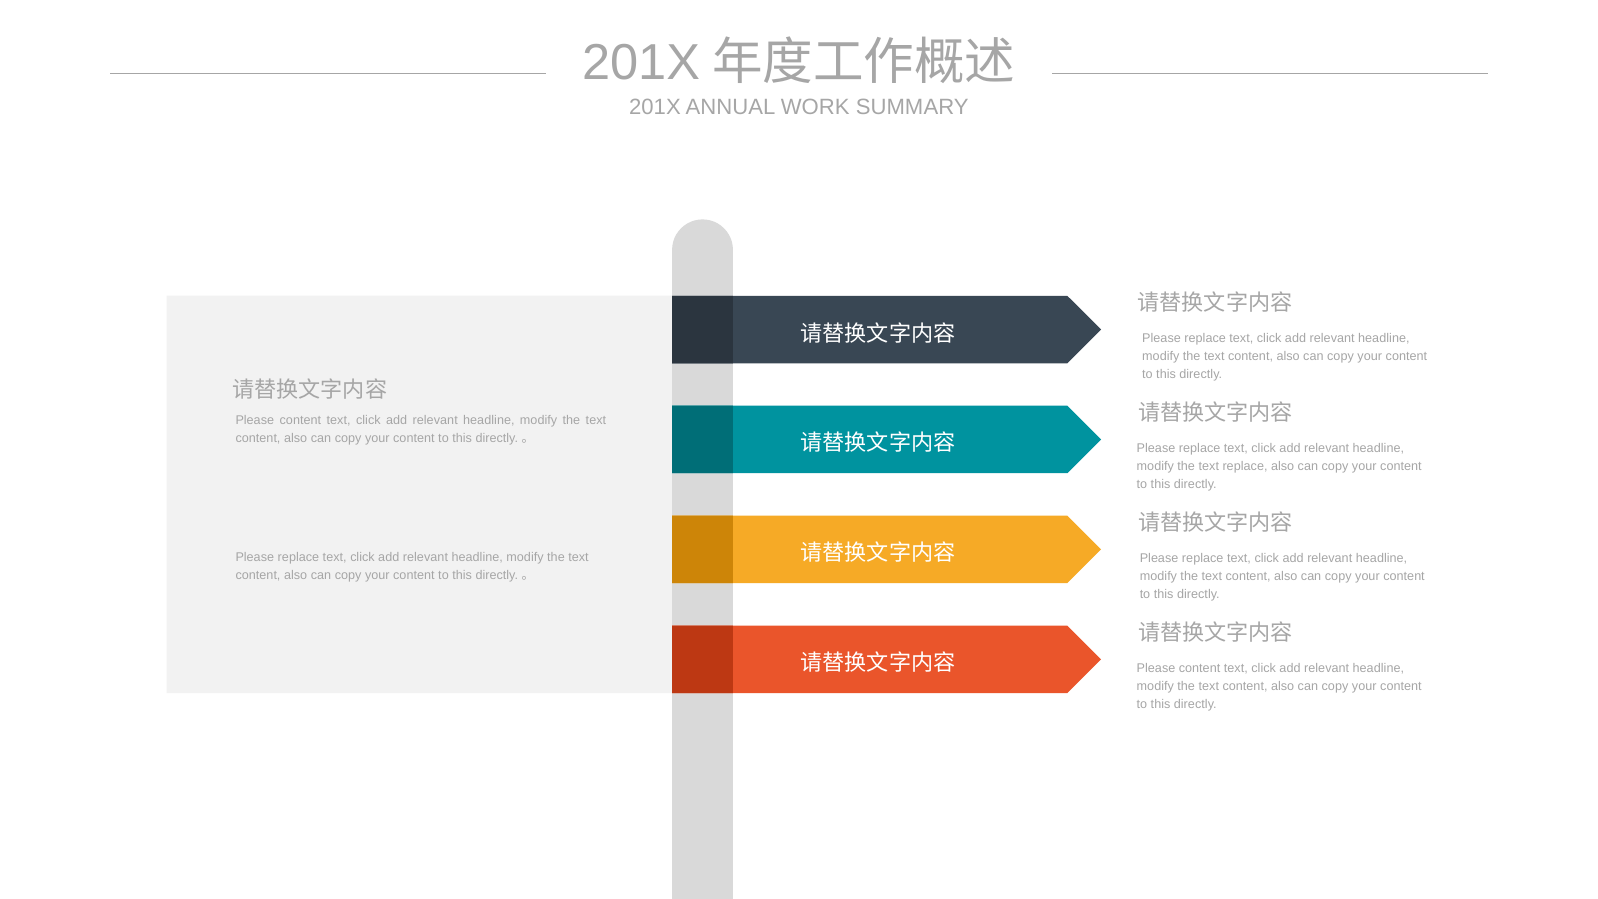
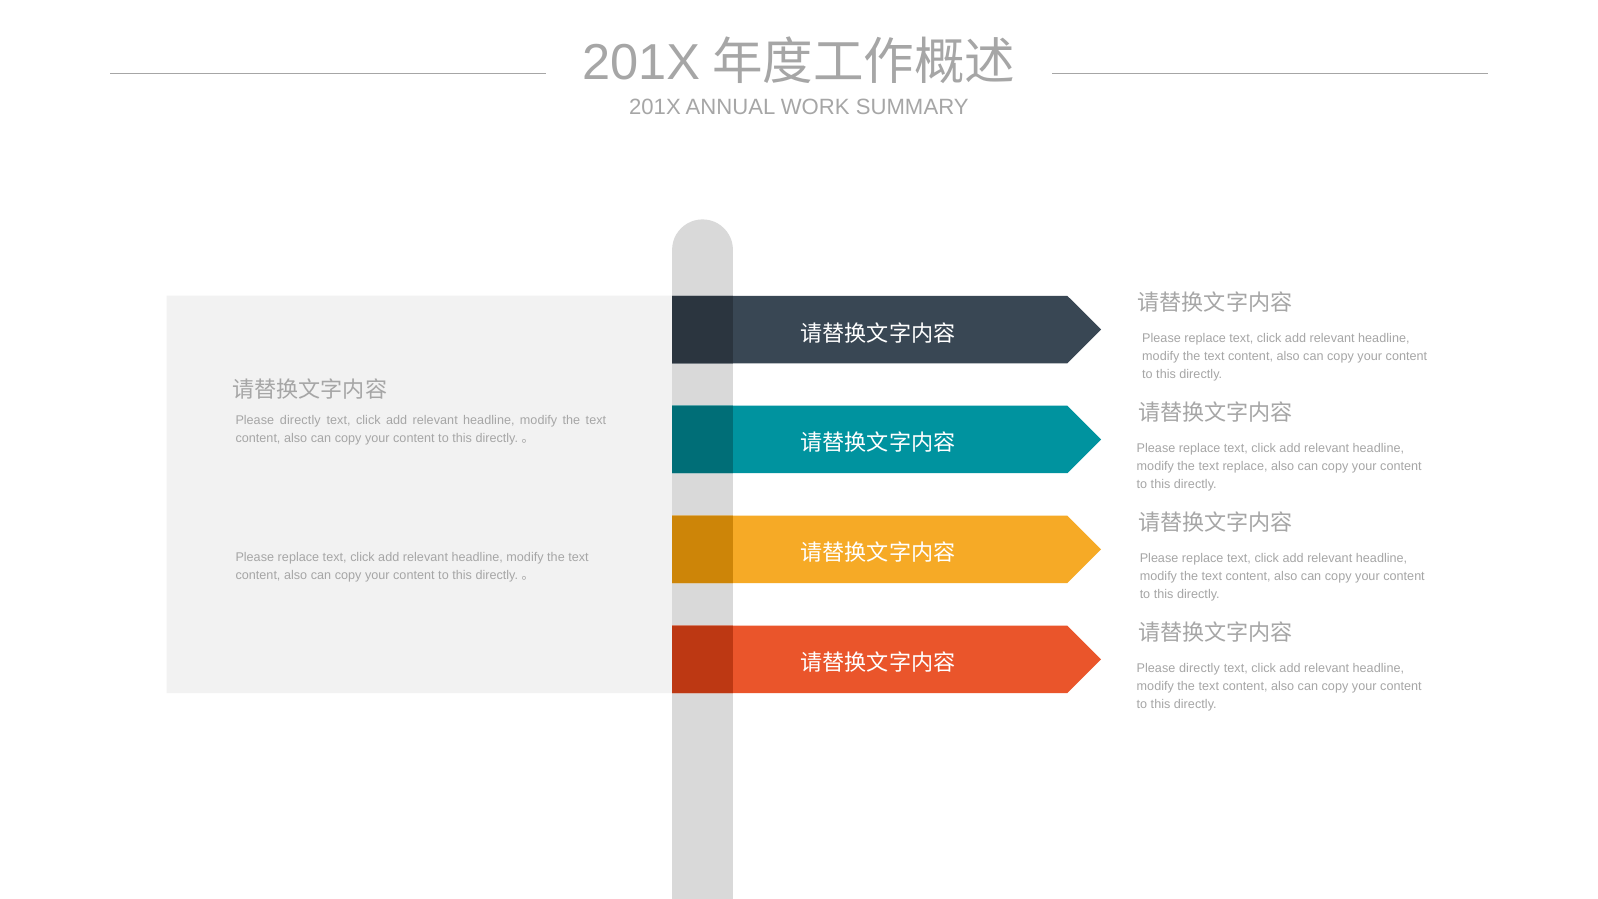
content: content -> directly (300, 420)
content: content -> directly (1200, 668)
